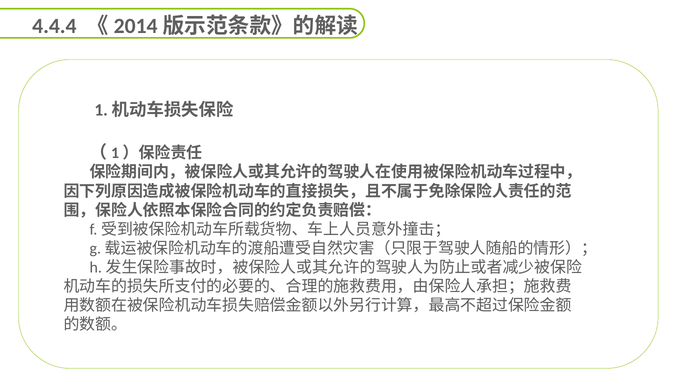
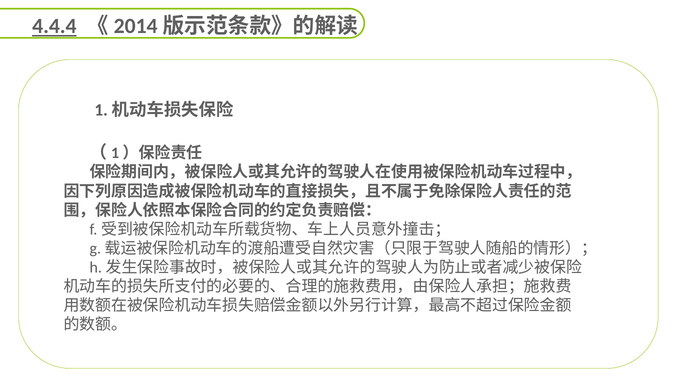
4.4.4 underline: none -> present (54, 26)
